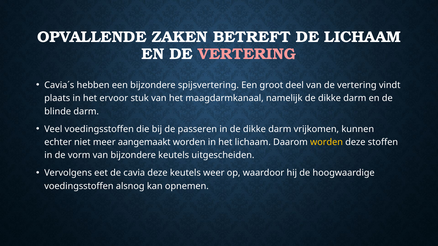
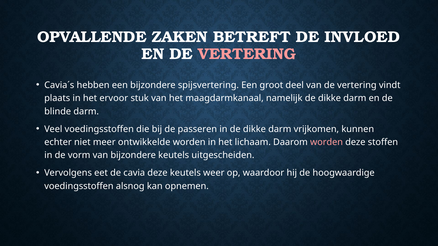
DE LICHAAM: LICHAAM -> INVLOED (362, 37)
aangemaakt: aangemaakt -> ontwikkelde (144, 142)
worden colour: yellow -> pink (327, 142)
